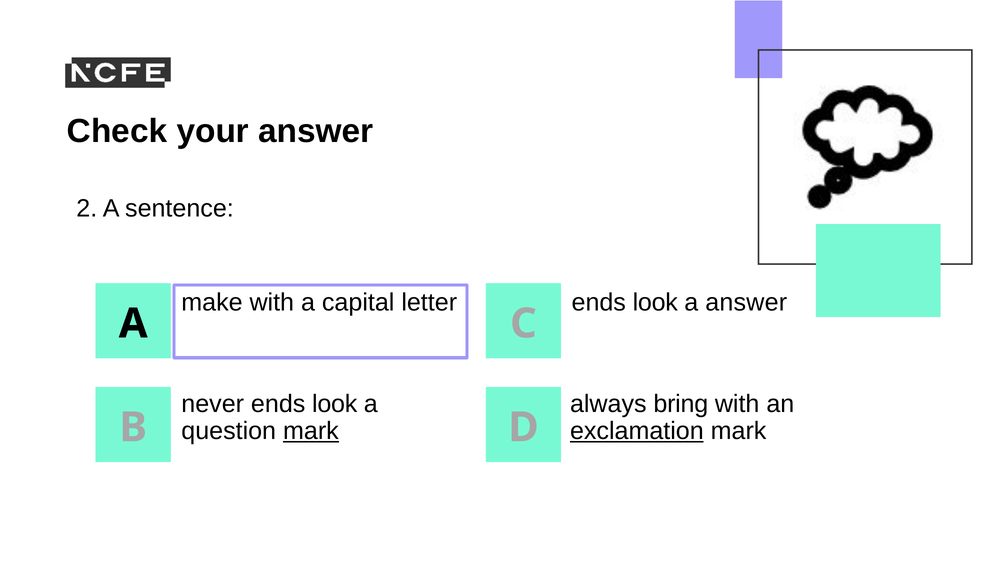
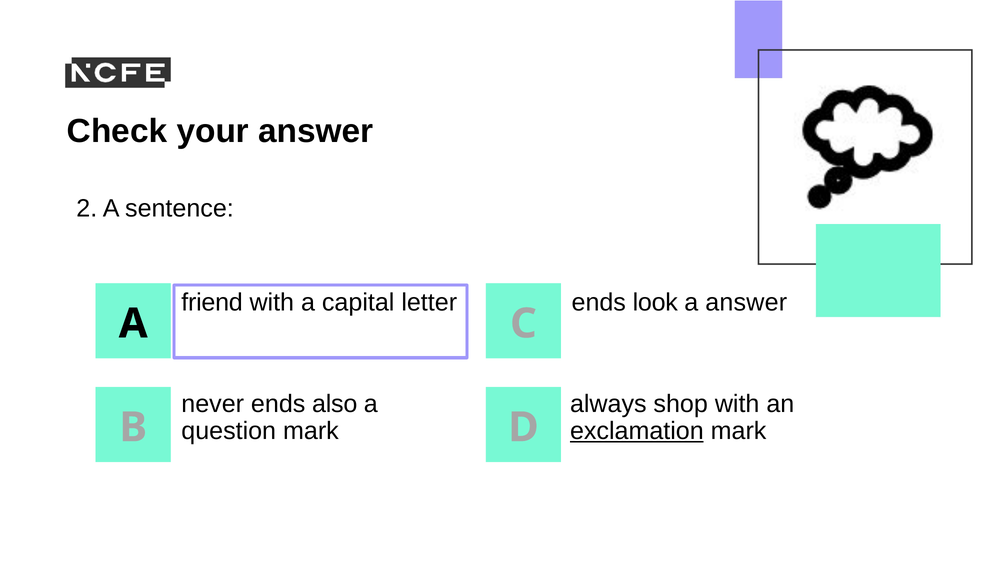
make: make -> friend (212, 302)
never ends look: look -> also (335, 404)
bring: bring -> shop (681, 404)
mark underline: present -> none (311, 431)
